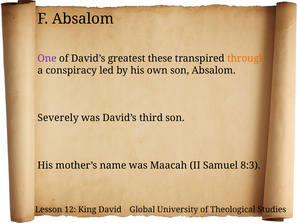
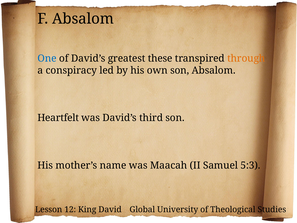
One colour: purple -> blue (47, 58)
Severely: Severely -> Heartfelt (58, 118)
8:3: 8:3 -> 5:3 (250, 165)
